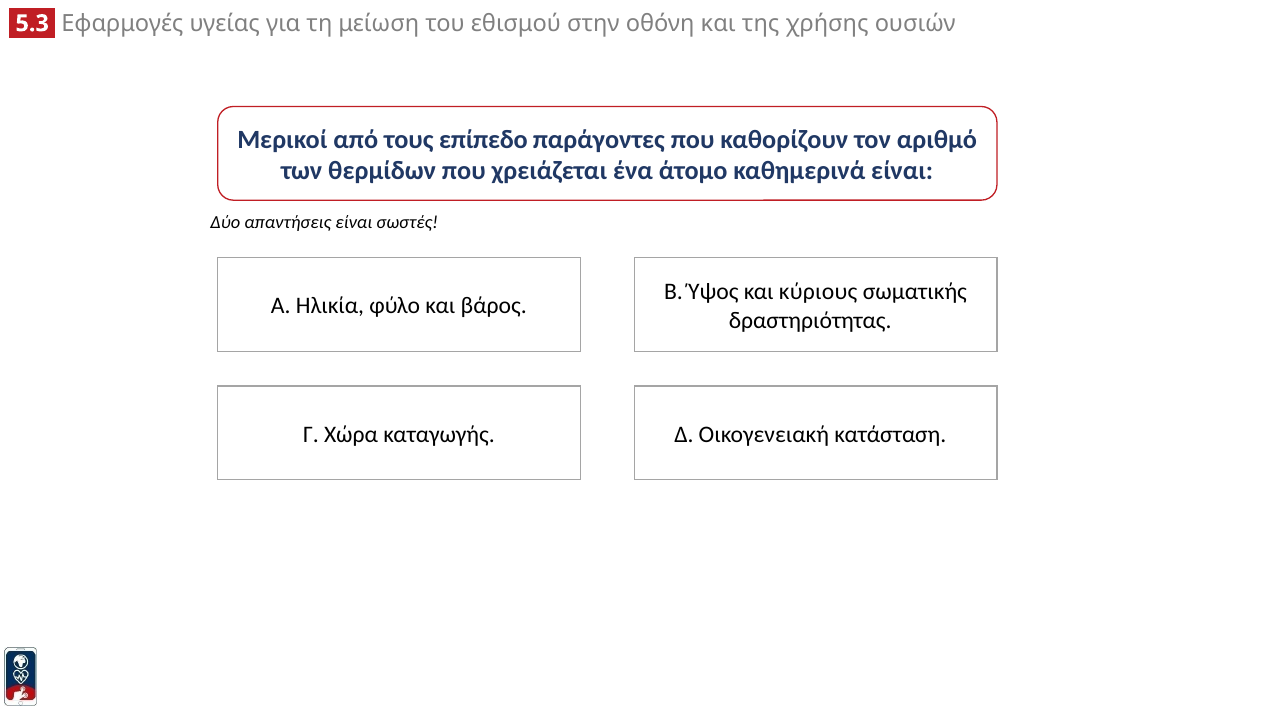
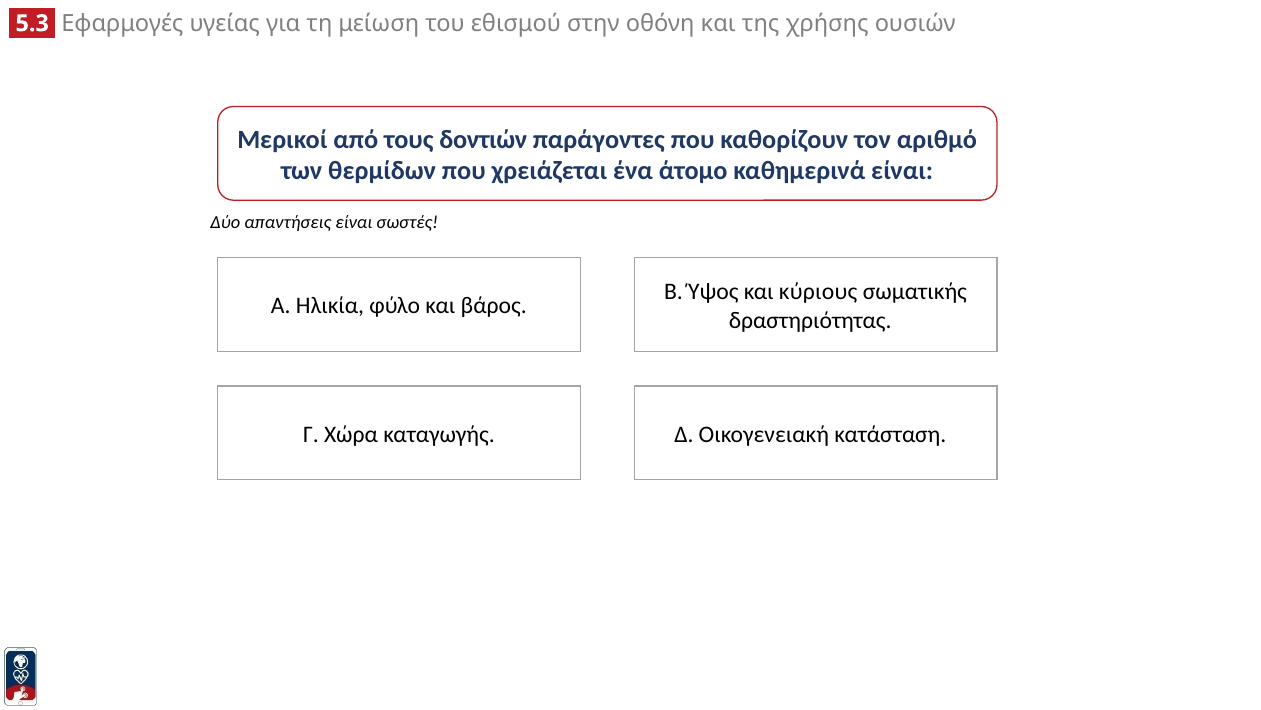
επίπεδο: επίπεδο -> δοντιών (483, 139)
